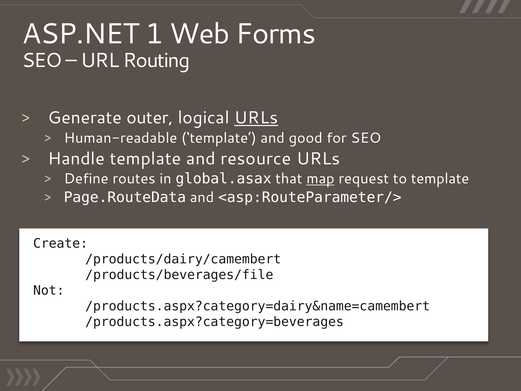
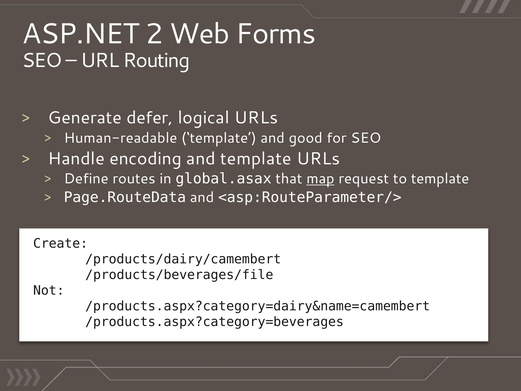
1: 1 -> 2 (154, 34)
outer: outer -> defer (150, 118)
URLs underline: present -> none (256, 118)
Handle template: template -> encoding (146, 159)
and resource: resource -> template (256, 159)
